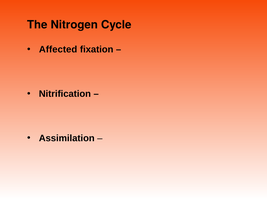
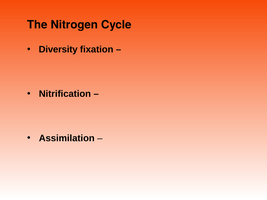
Affected: Affected -> Diversity (58, 49)
